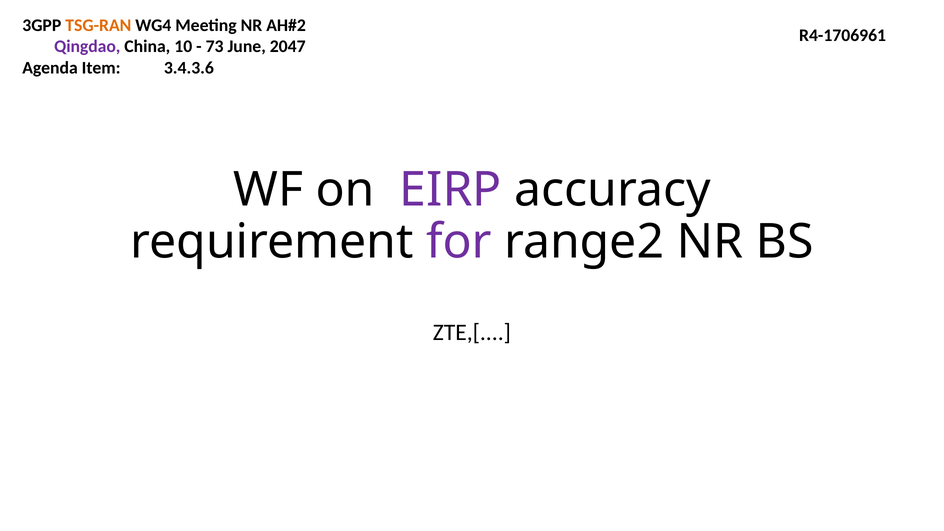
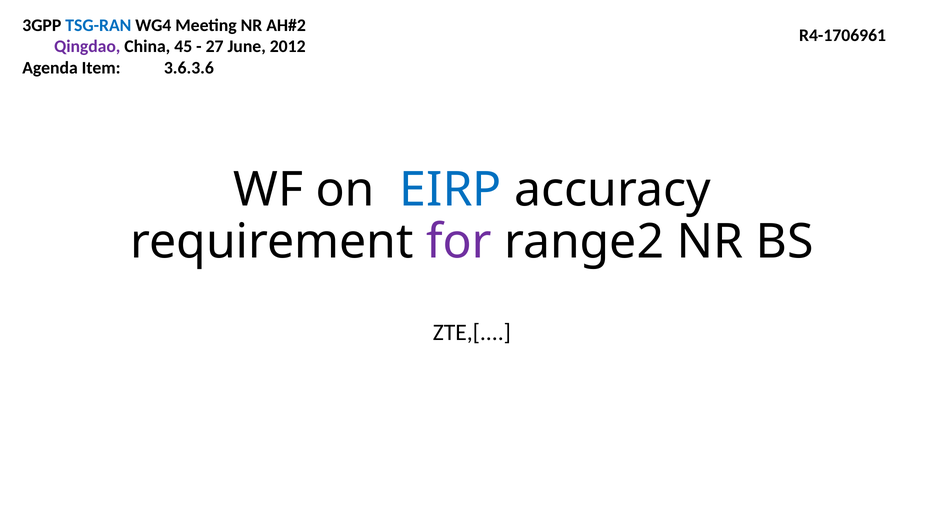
TSG-RAN colour: orange -> blue (98, 25)
10: 10 -> 45 (183, 46)
73: 73 -> 27 (215, 46)
2047: 2047 -> 2012 (288, 46)
3.4.3.6: 3.4.3.6 -> 3.6.3.6 (189, 68)
EIRP colour: purple -> blue (451, 190)
